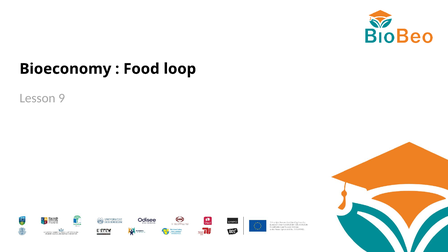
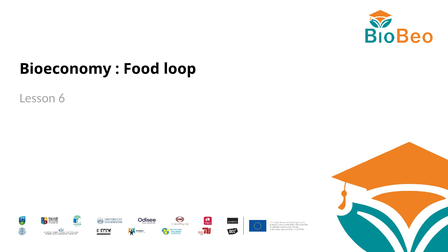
9: 9 -> 6 (62, 98)
